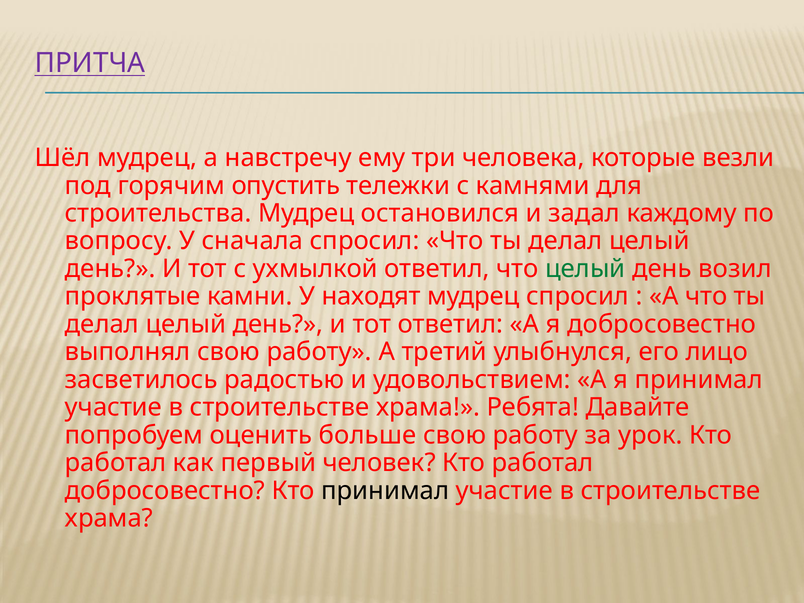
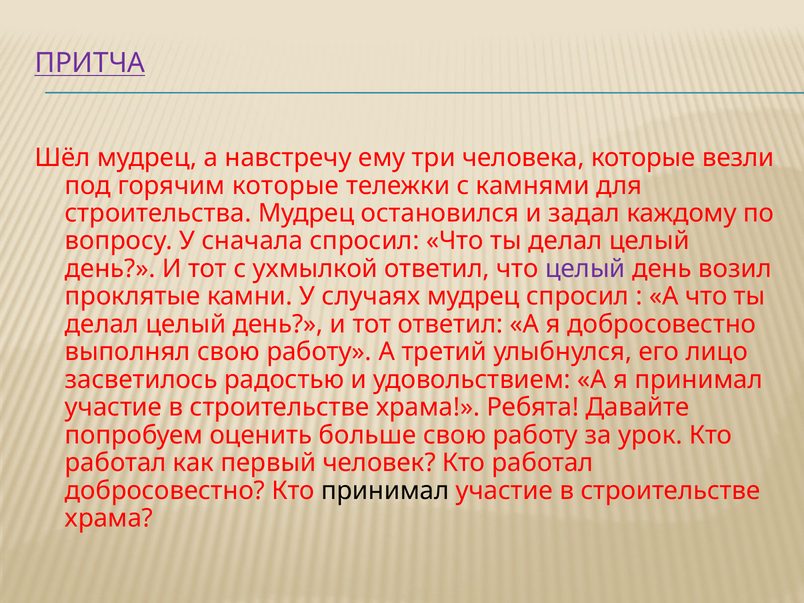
горячим опустить: опустить -> которые (286, 186)
целый colour: green -> purple (585, 269)
находят: находят -> случаях (371, 296)
